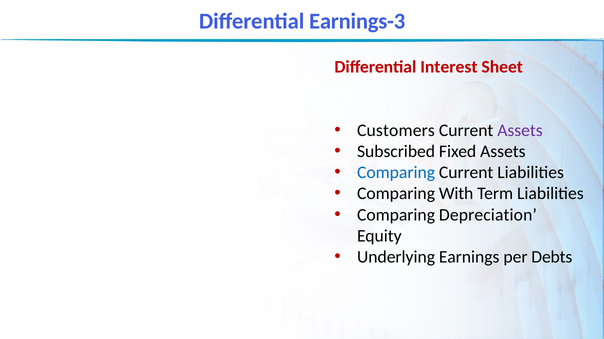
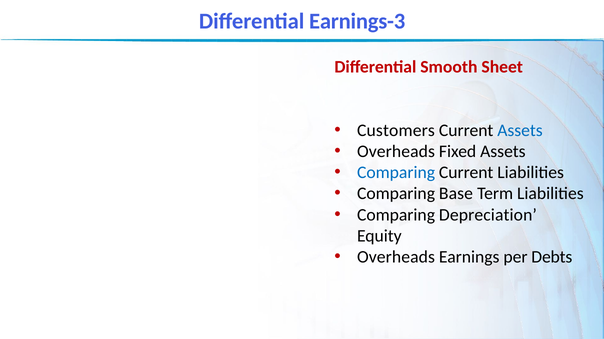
Interest: Interest -> Smooth (449, 67)
Assets colour: purple -> blue (520, 131)
Subscribed: Subscribed -> Overheads (396, 152)
With: With -> Base (456, 194)
Underlying: Underlying -> Overheads (396, 258)
